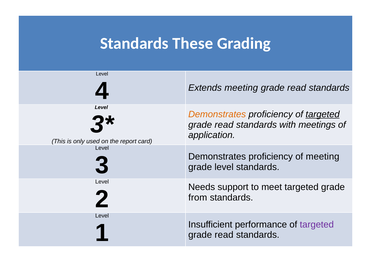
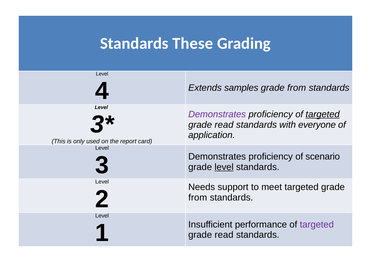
Extends meeting: meeting -> samples (241, 88)
read: read -> from (297, 88)
Demonstrates colour: orange -> purple (217, 114)
meetings: meetings -> everyone (317, 125)
of meeting: meeting -> scenario (323, 157)
level underline: none -> present (224, 167)
